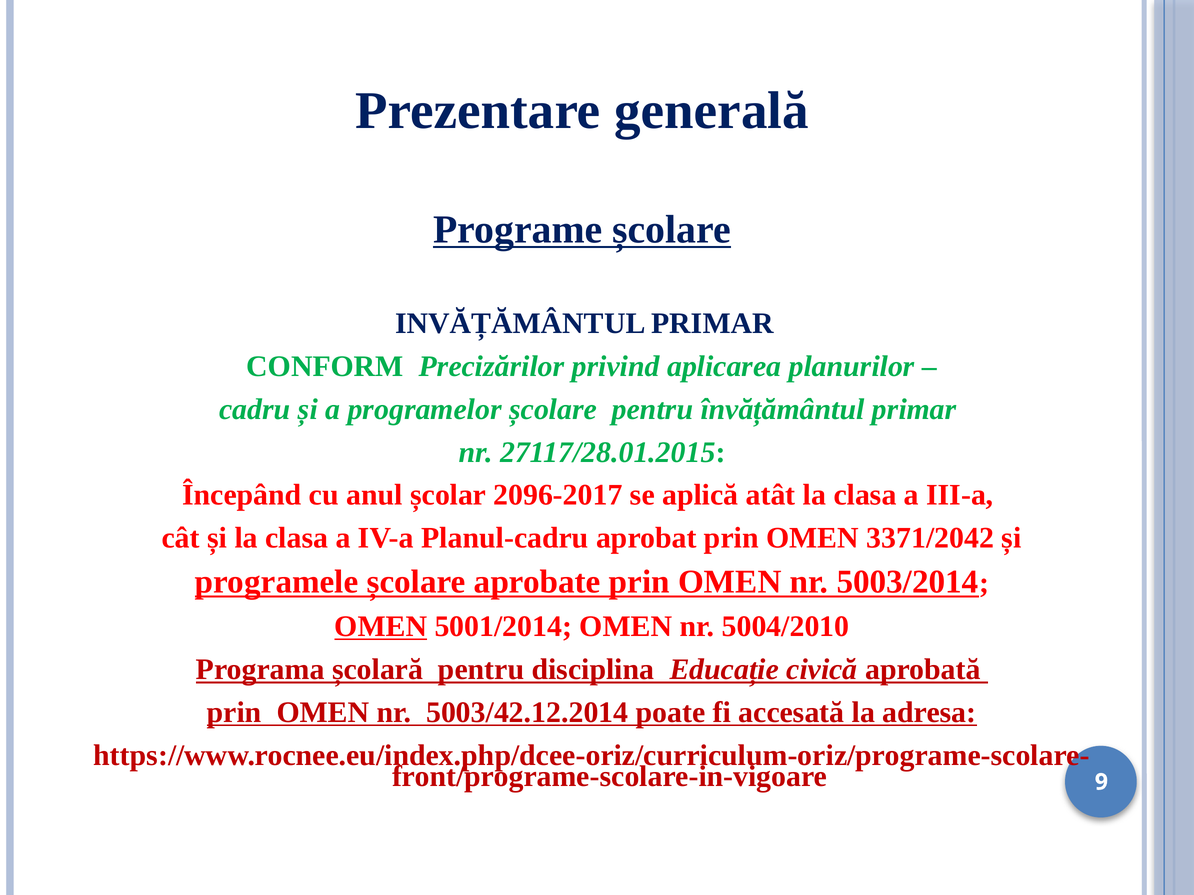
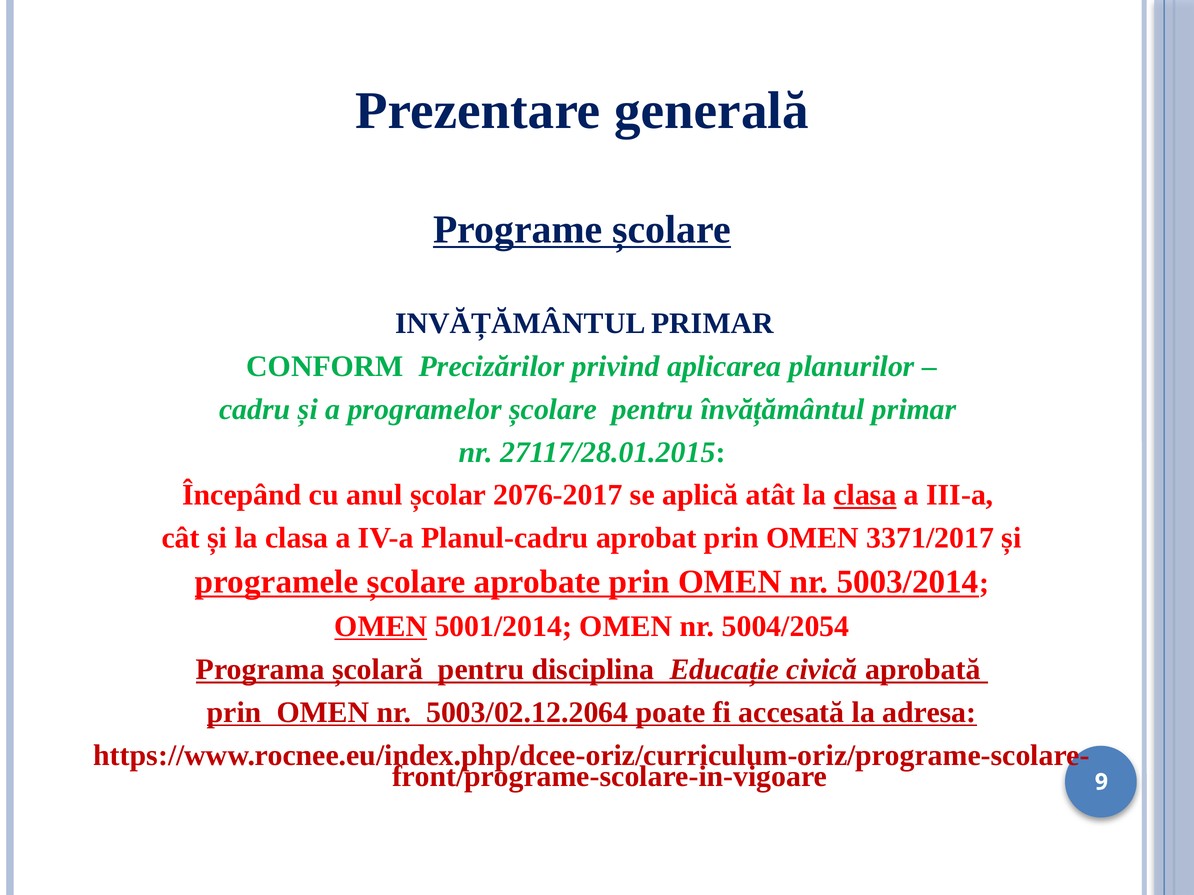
2096-2017: 2096-2017 -> 2076-2017 (558, 495)
clasa underline: none -> present (865, 495)
3371/2042: 3371/2042 -> 3371/2017 (930, 538)
5004/2010: 5004/2010 -> 5004/2054 (786, 627)
5003/42.12.2014: 5003/42.12.2014 -> 5003/02.12.2064 (527, 713)
